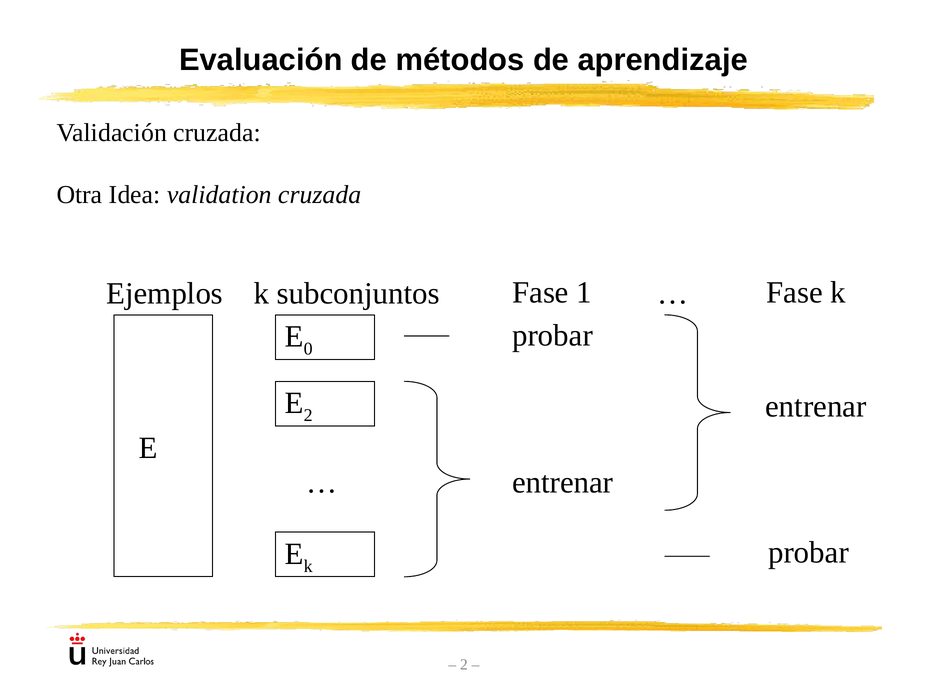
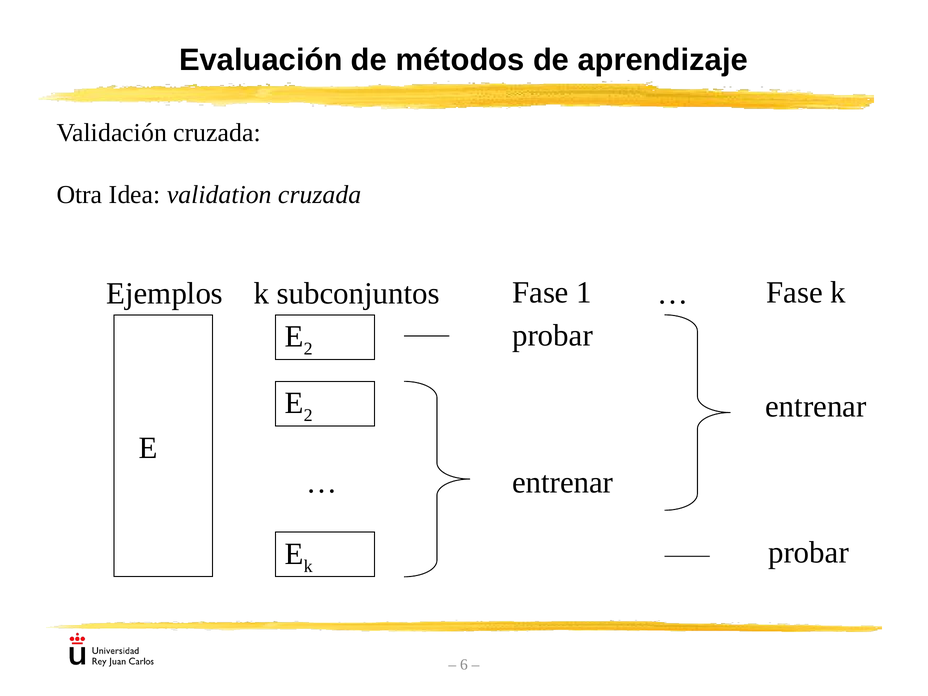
0: 0 -> 2 (308, 349)
2: 2 -> 6 (464, 665)
